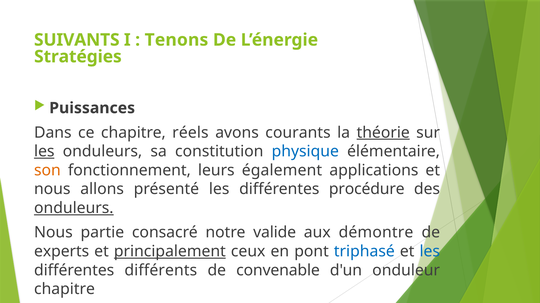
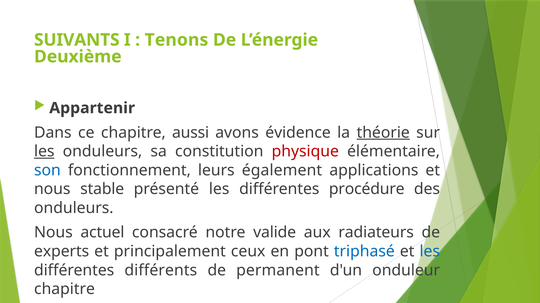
Stratégies: Stratégies -> Deuxième (78, 57)
Puissances: Puissances -> Appartenir (92, 108)
réels: réels -> aussi (191, 133)
courants: courants -> évidence (298, 133)
physique colour: blue -> red (305, 152)
son colour: orange -> blue (47, 171)
allons: allons -> stable (102, 190)
onduleurs underline: present -> none (74, 208)
partie: partie -> actuel (102, 233)
démontre: démontre -> radiateurs (376, 233)
principalement underline: present -> none (170, 252)
convenable: convenable -> permanent (278, 271)
